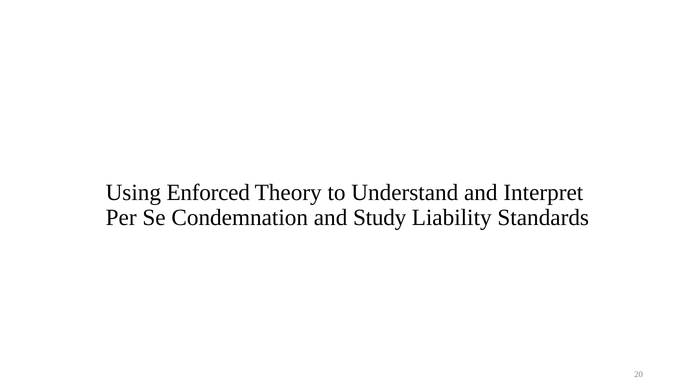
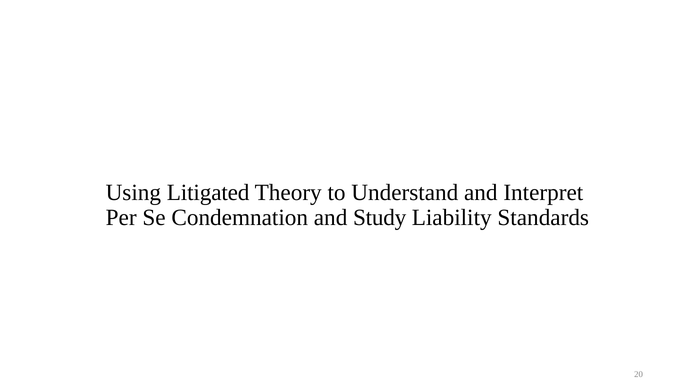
Enforced: Enforced -> Litigated (208, 192)
